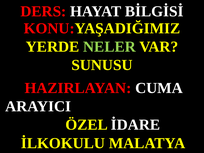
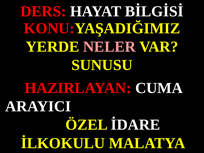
NELER colour: light green -> pink (109, 47)
